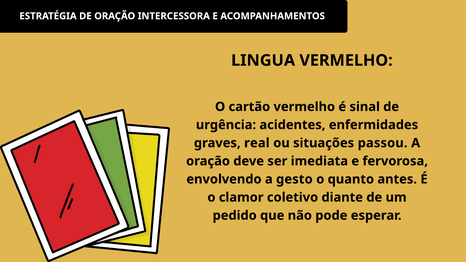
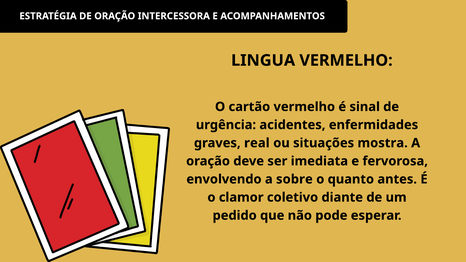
passou: passou -> mostra (383, 143)
gesto: gesto -> sobre (294, 179)
